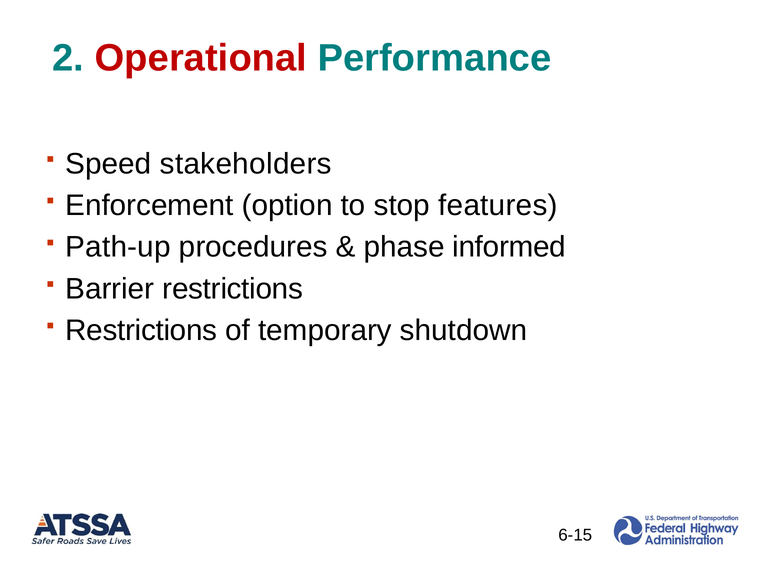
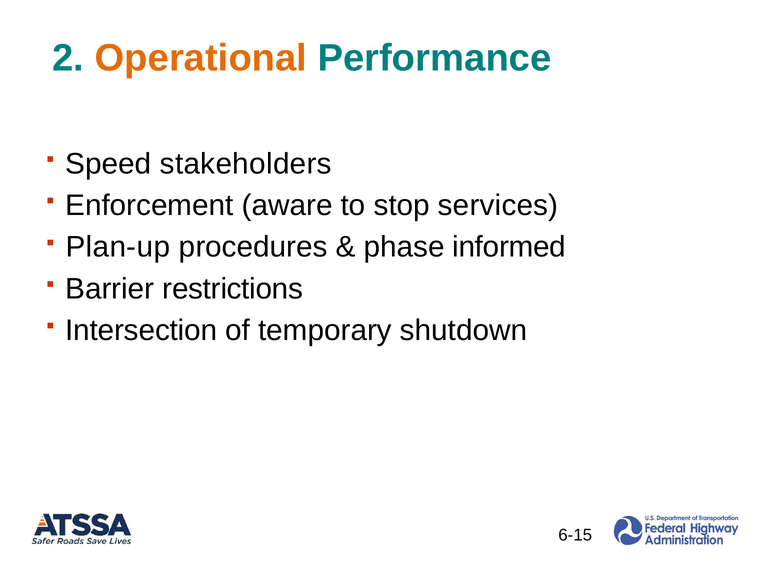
Operational colour: red -> orange (201, 58)
option: option -> aware (287, 206)
features: features -> services (498, 206)
Path-up: Path-up -> Plan-up (118, 247)
Restrictions: Restrictions -> Intersection (141, 331)
